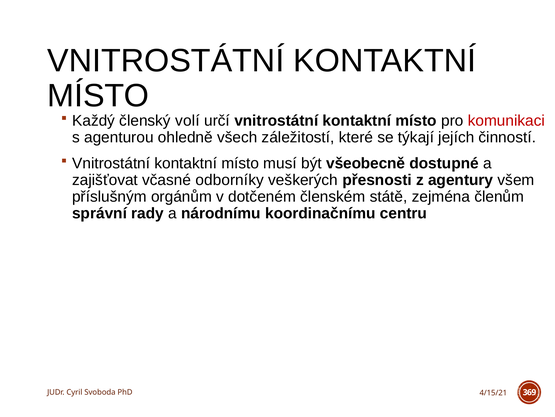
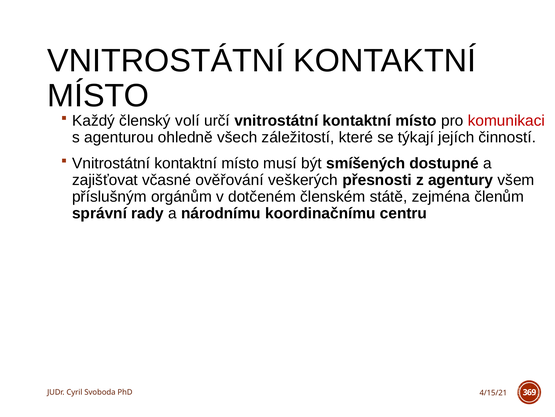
všeobecně: všeobecně -> smíšených (366, 163)
odborníky: odborníky -> ověřování (230, 180)
